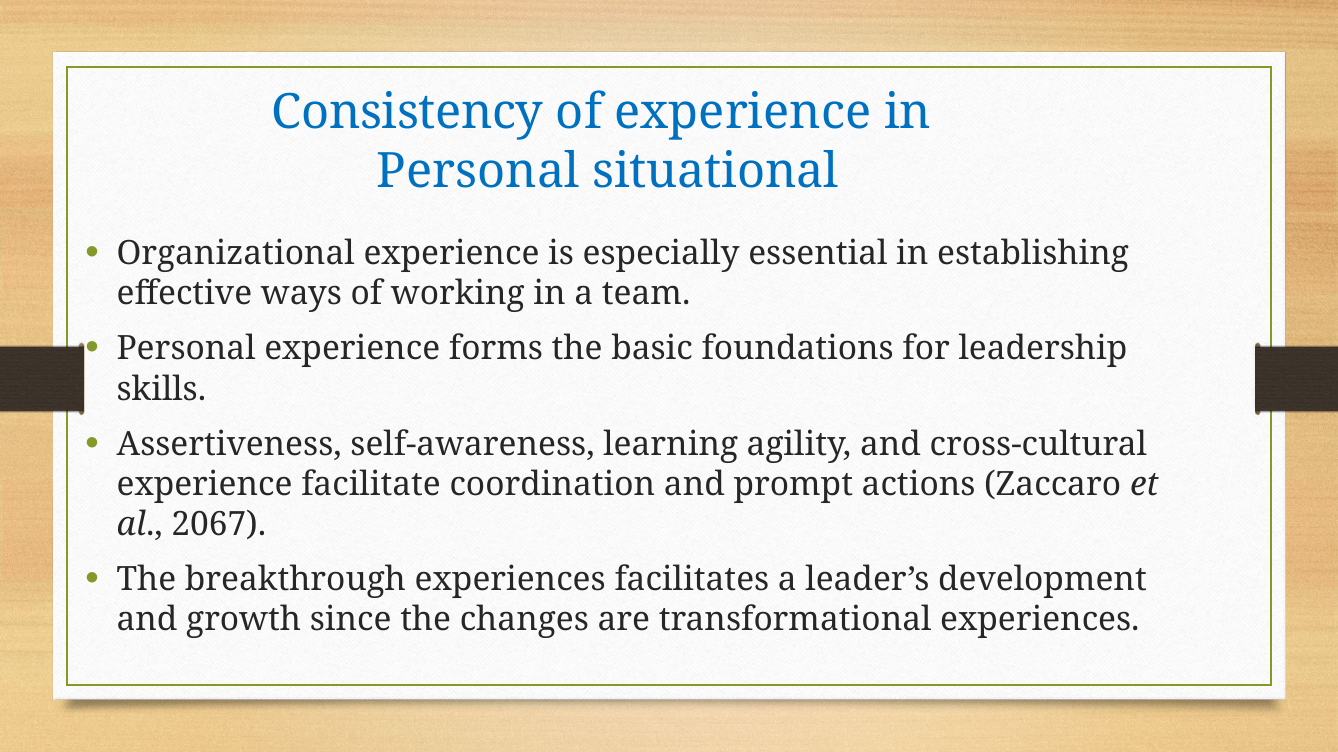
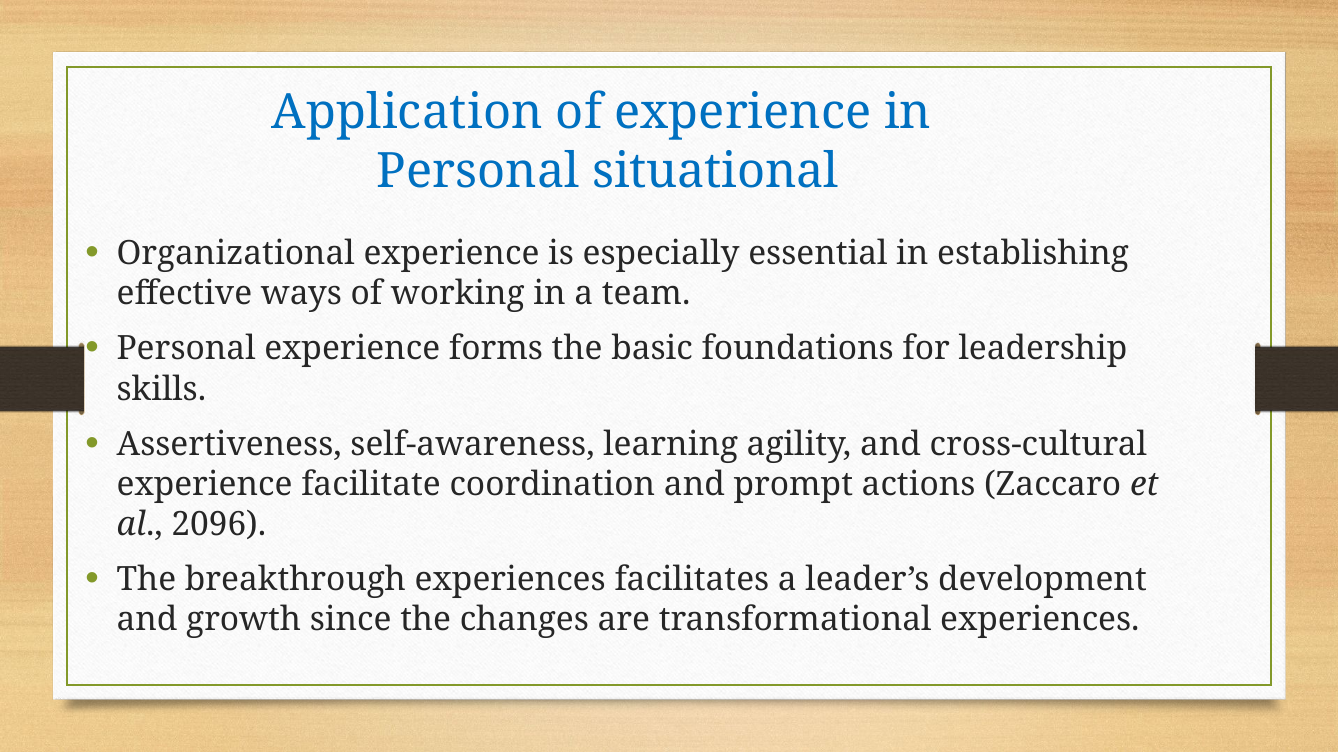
Consistency: Consistency -> Application (407, 113)
2067: 2067 -> 2096 (219, 525)
